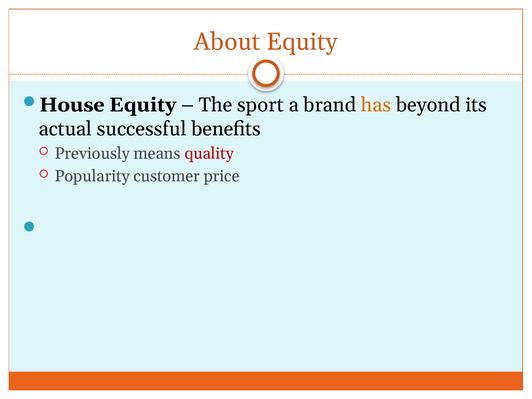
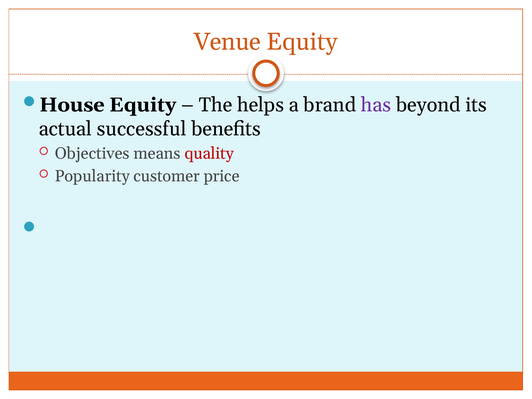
About: About -> Venue (227, 42)
sport: sport -> helps (261, 105)
has colour: orange -> purple (376, 105)
Previously: Previously -> Objectives (92, 154)
